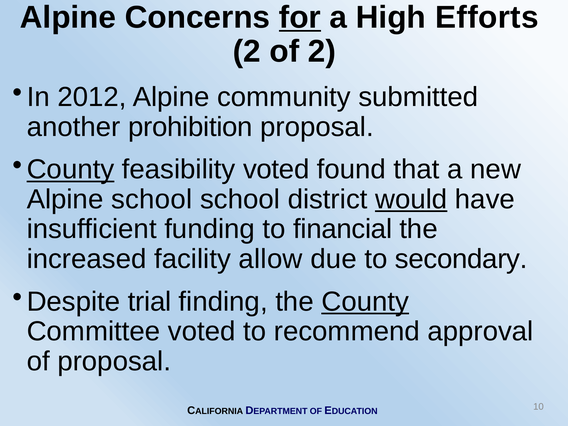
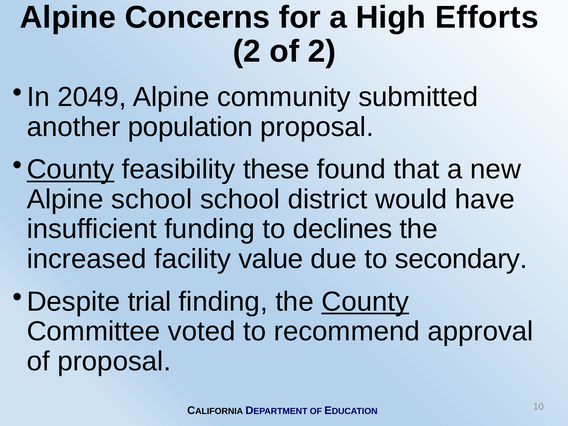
for underline: present -> none (300, 17)
2012: 2012 -> 2049 (92, 97)
prohibition: prohibition -> population (190, 127)
feasibility voted: voted -> these (276, 169)
would underline: present -> none (411, 199)
financial: financial -> declines (343, 229)
allow: allow -> value (271, 259)
